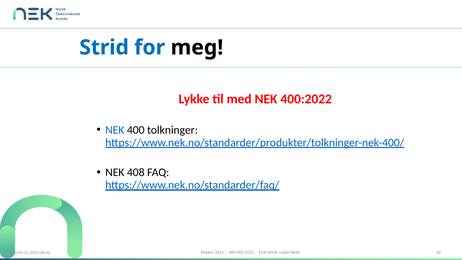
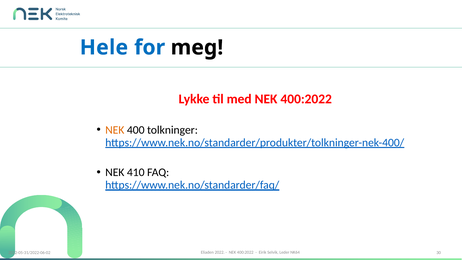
Strid: Strid -> Hele (104, 47)
NEK colour: blue -> orange (115, 130)
408: 408 -> 410 (136, 172)
